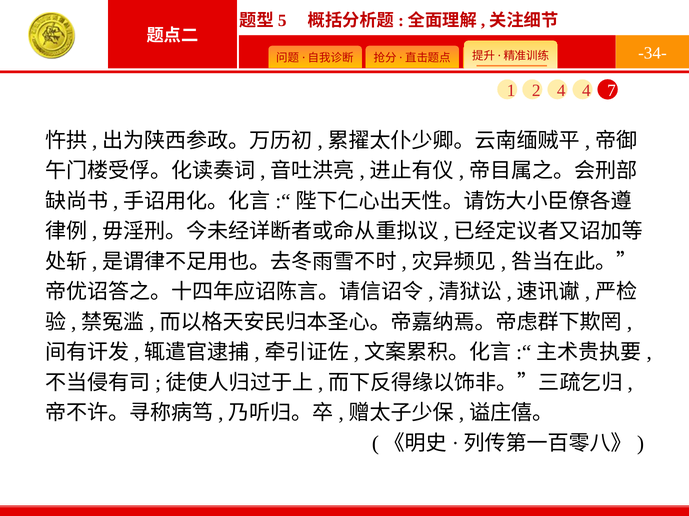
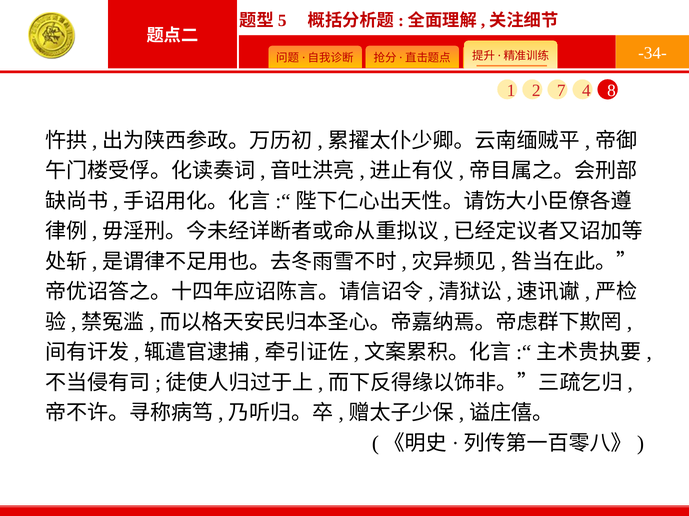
2 4: 4 -> 7 (561, 91)
7: 7 -> 8 (611, 91)
